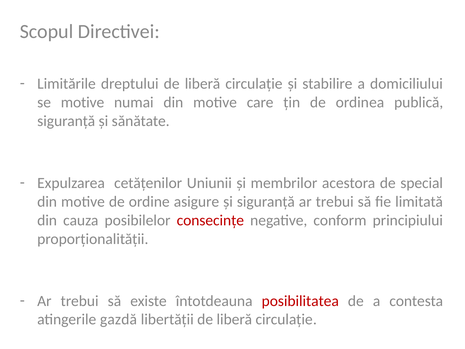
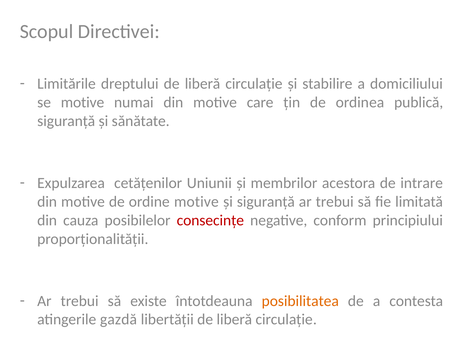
special: special -> intrare (422, 183)
ordine asigure: asigure -> motive (196, 202)
posibilitatea colour: red -> orange (300, 301)
